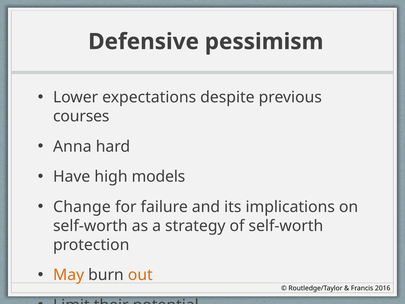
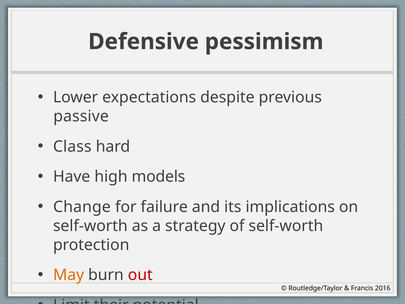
courses: courses -> passive (81, 116)
Anna: Anna -> Class (72, 146)
out colour: orange -> red (140, 275)
